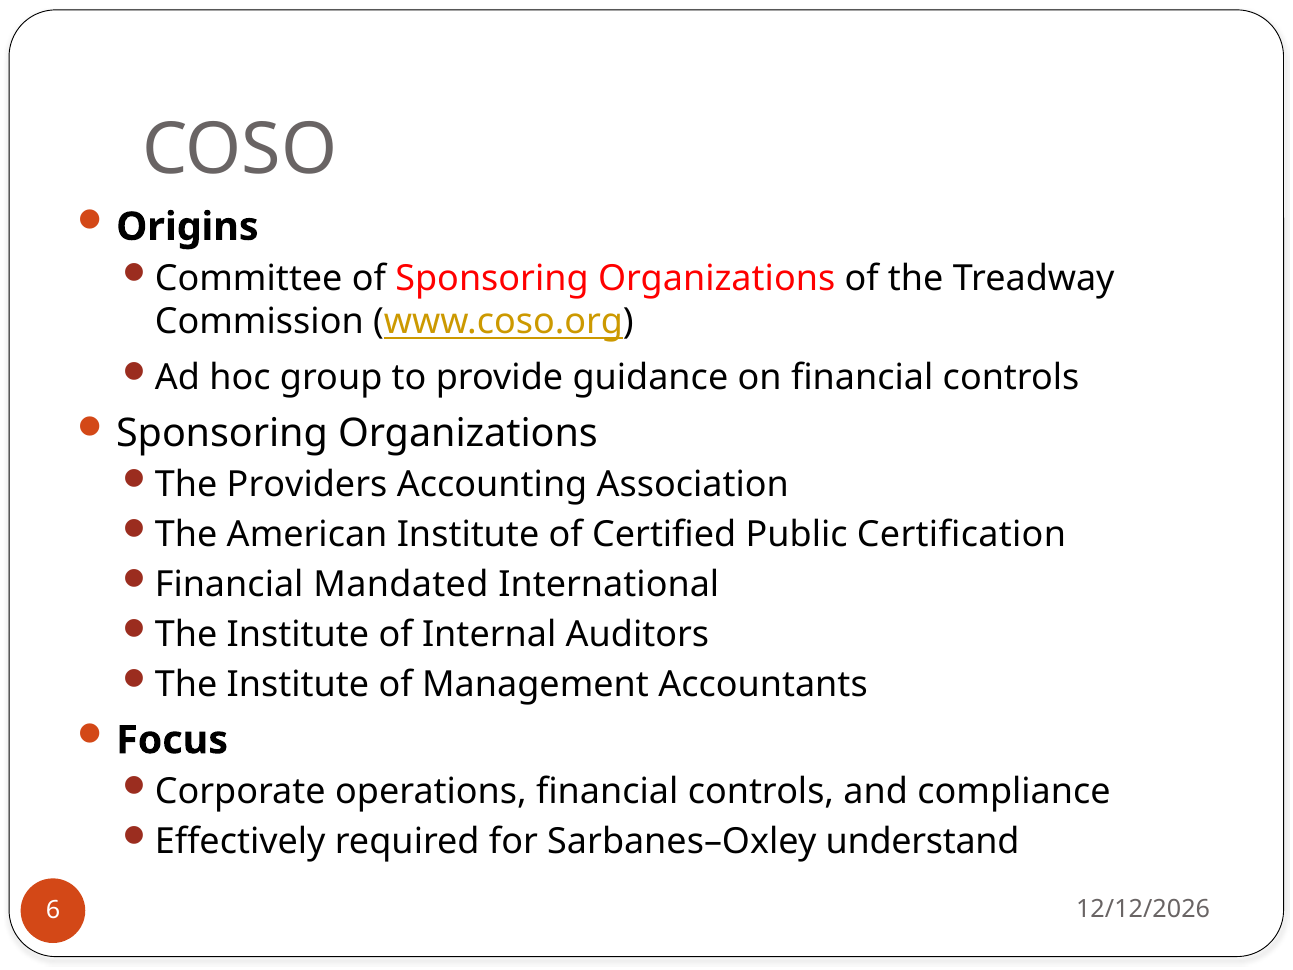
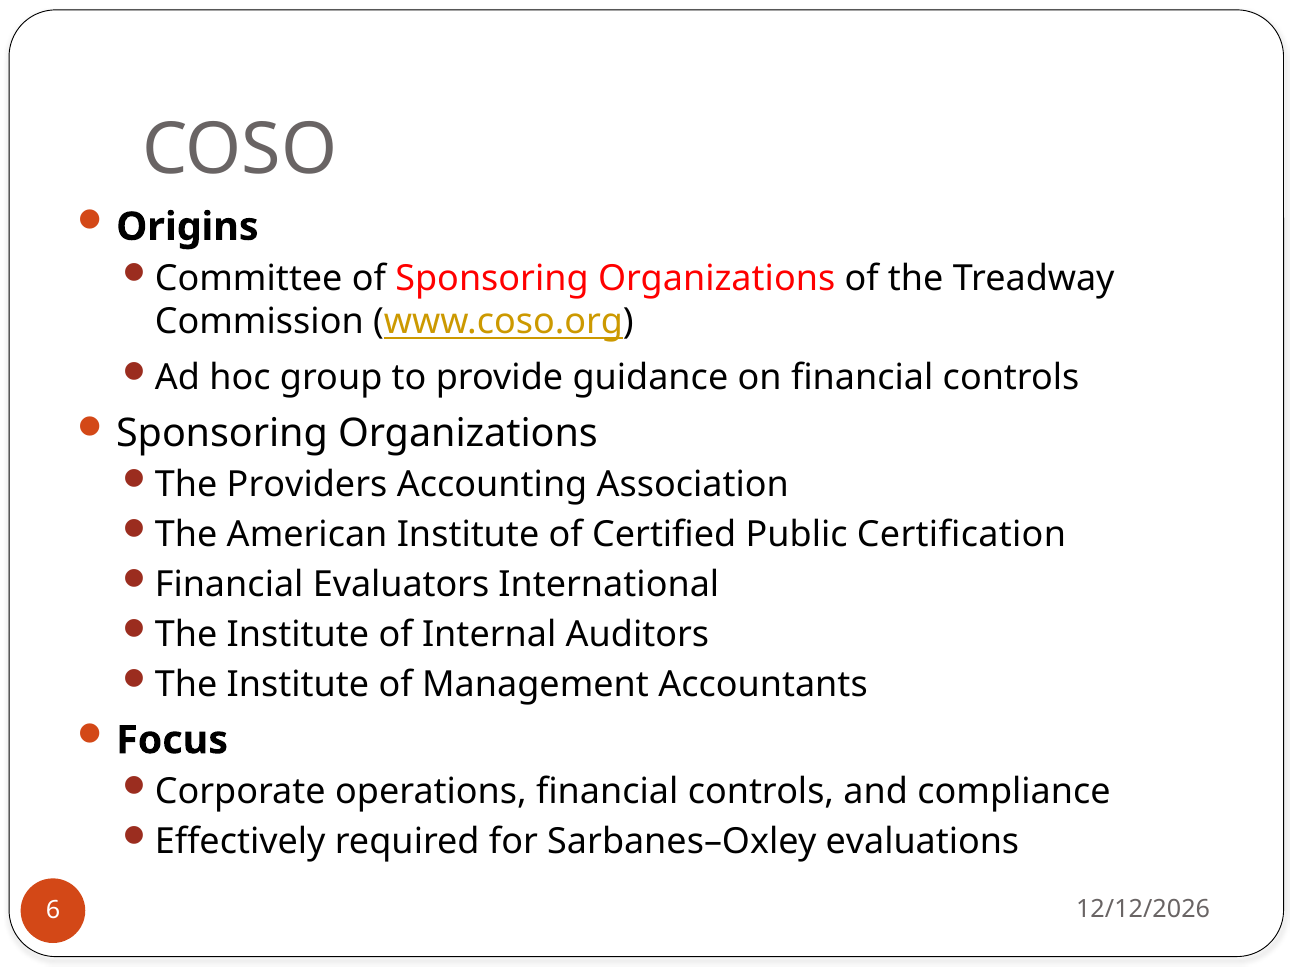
Mandated: Mandated -> Evaluators (401, 585)
understand: understand -> evaluations (922, 842)
